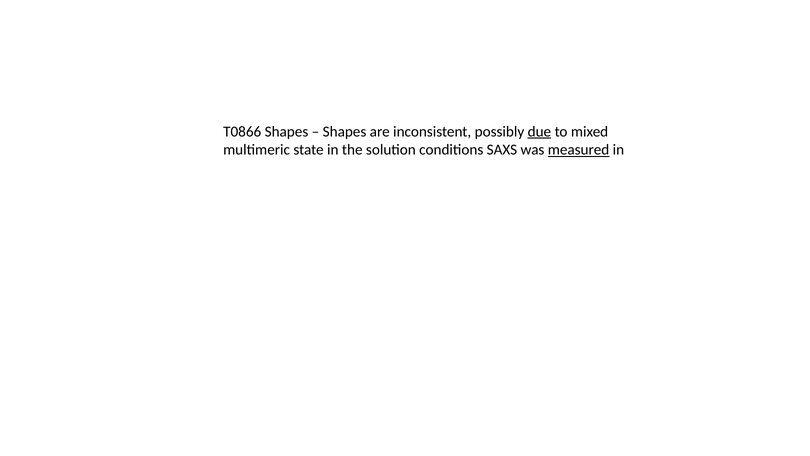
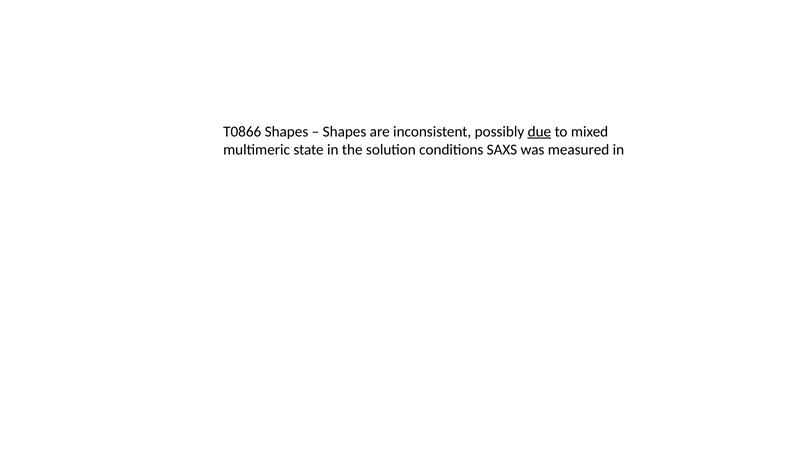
measured underline: present -> none (579, 150)
